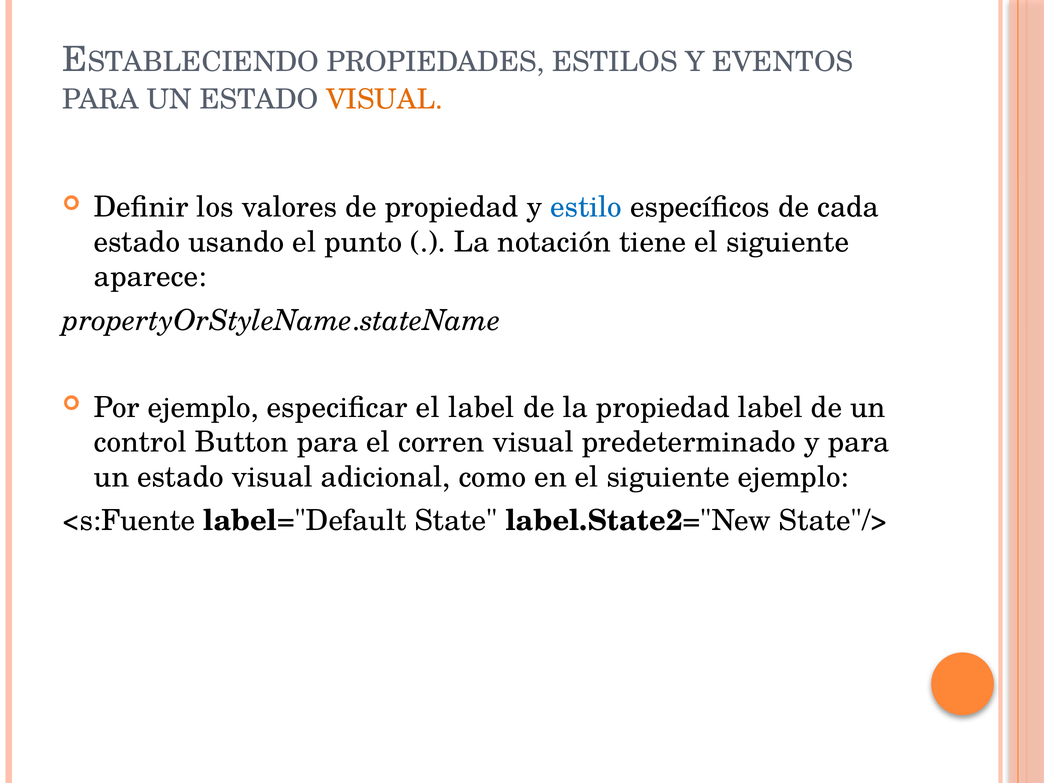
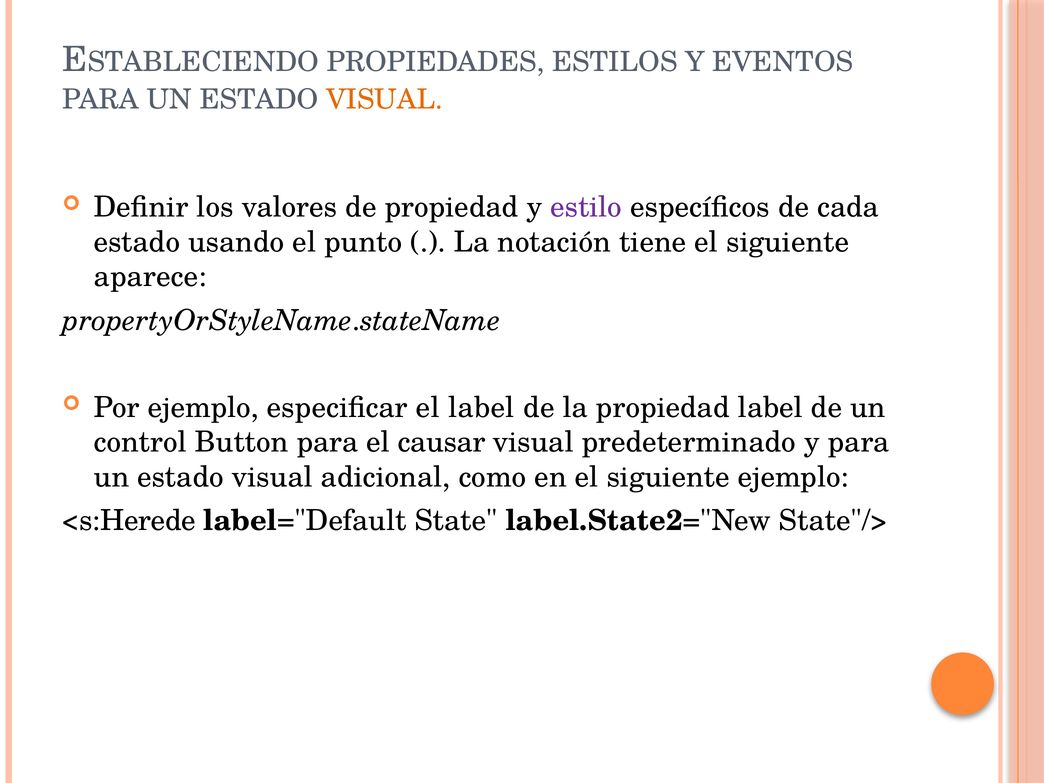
estilo colour: blue -> purple (586, 207)
corren: corren -> causar (442, 442)
<s:Fuente: <s:Fuente -> <s:Herede (129, 521)
